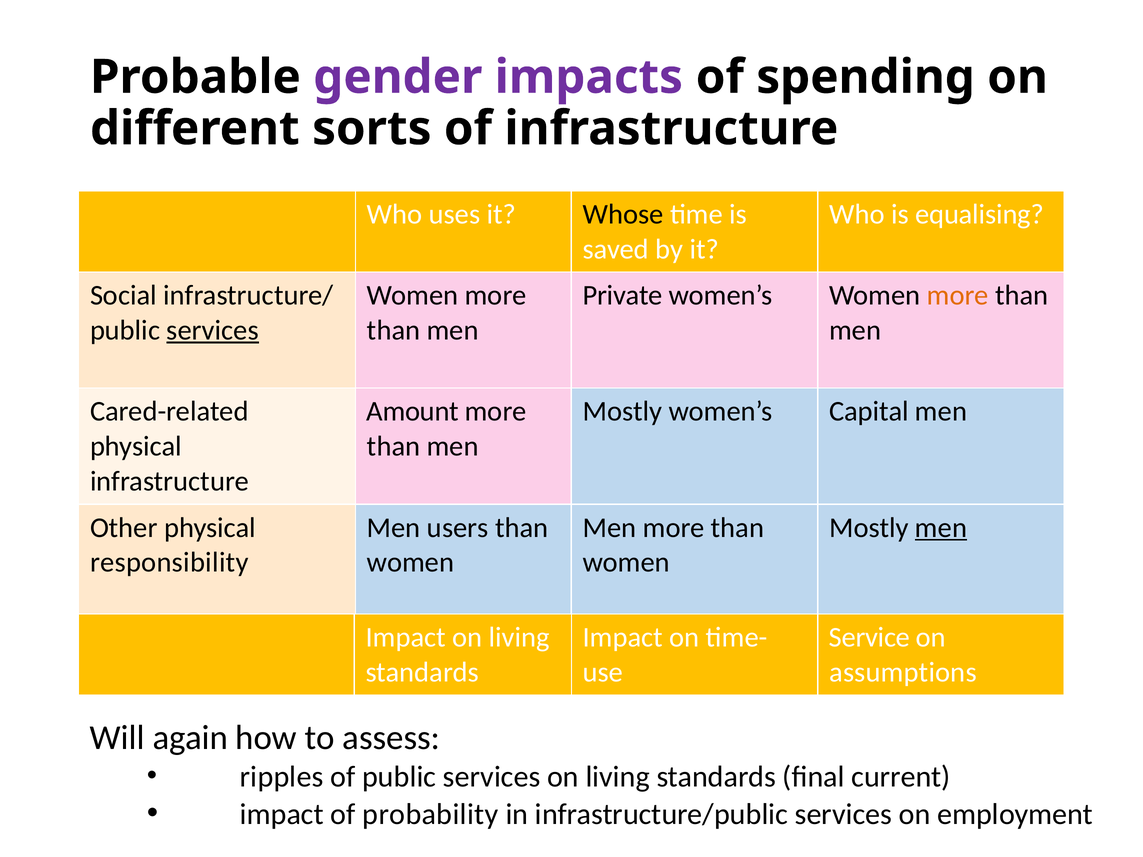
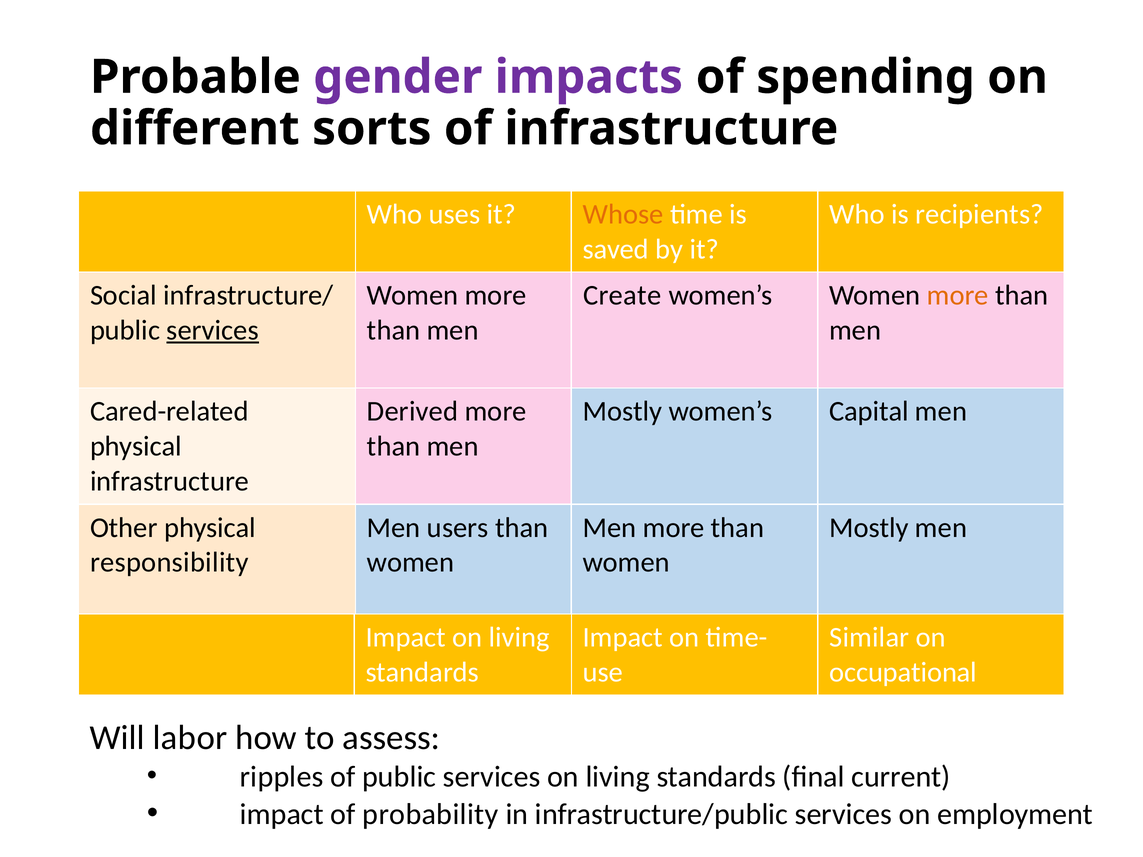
Whose colour: black -> orange (623, 214)
equalising: equalising -> recipients (979, 214)
Private: Private -> Create (622, 296)
Amount: Amount -> Derived (412, 412)
men underline: present -> none (941, 528)
Service: Service -> Similar (869, 638)
assumptions: assumptions -> occupational (903, 673)
again: again -> labor (190, 738)
